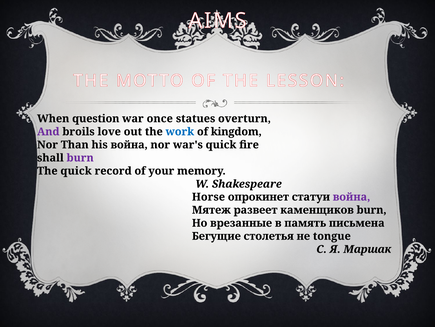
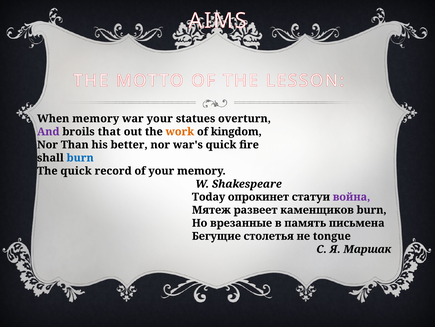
When question: question -> memory (96, 118)
war once: once -> your (160, 118)
love: love -> that (109, 131)
work colour: blue -> orange (180, 131)
his война: война -> better (129, 144)
burn colour: purple -> blue (80, 158)
Horse: Horse -> Today (209, 197)
